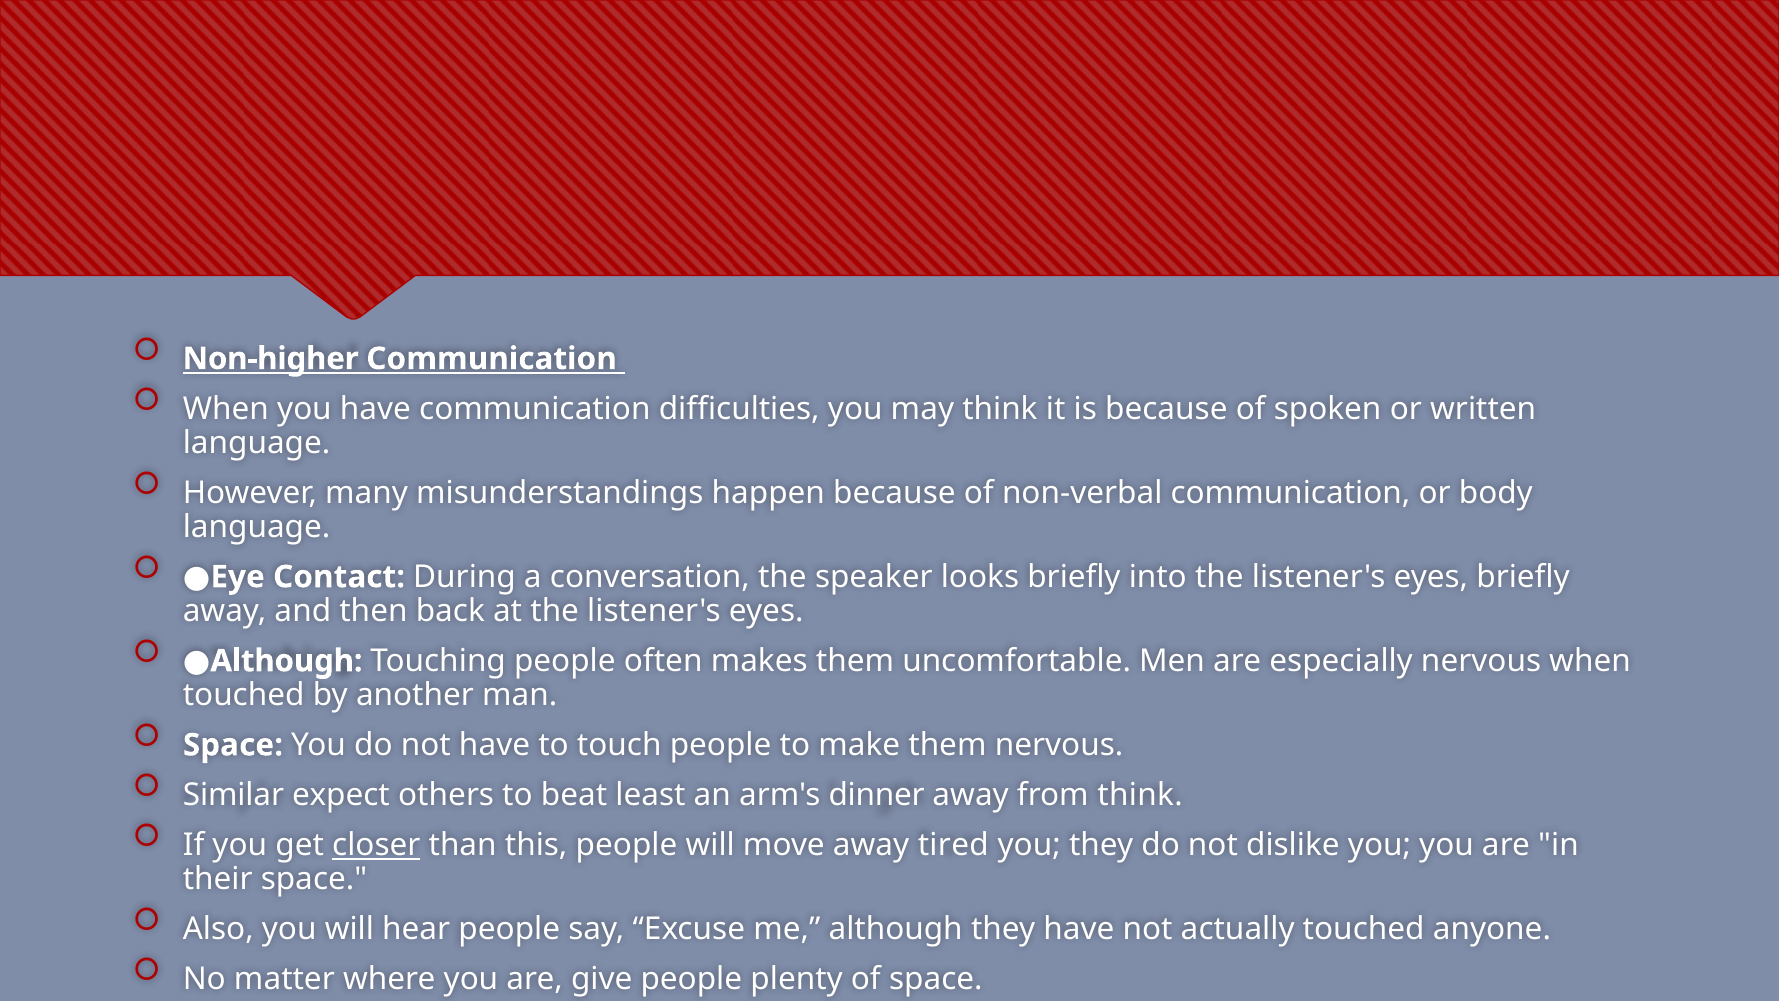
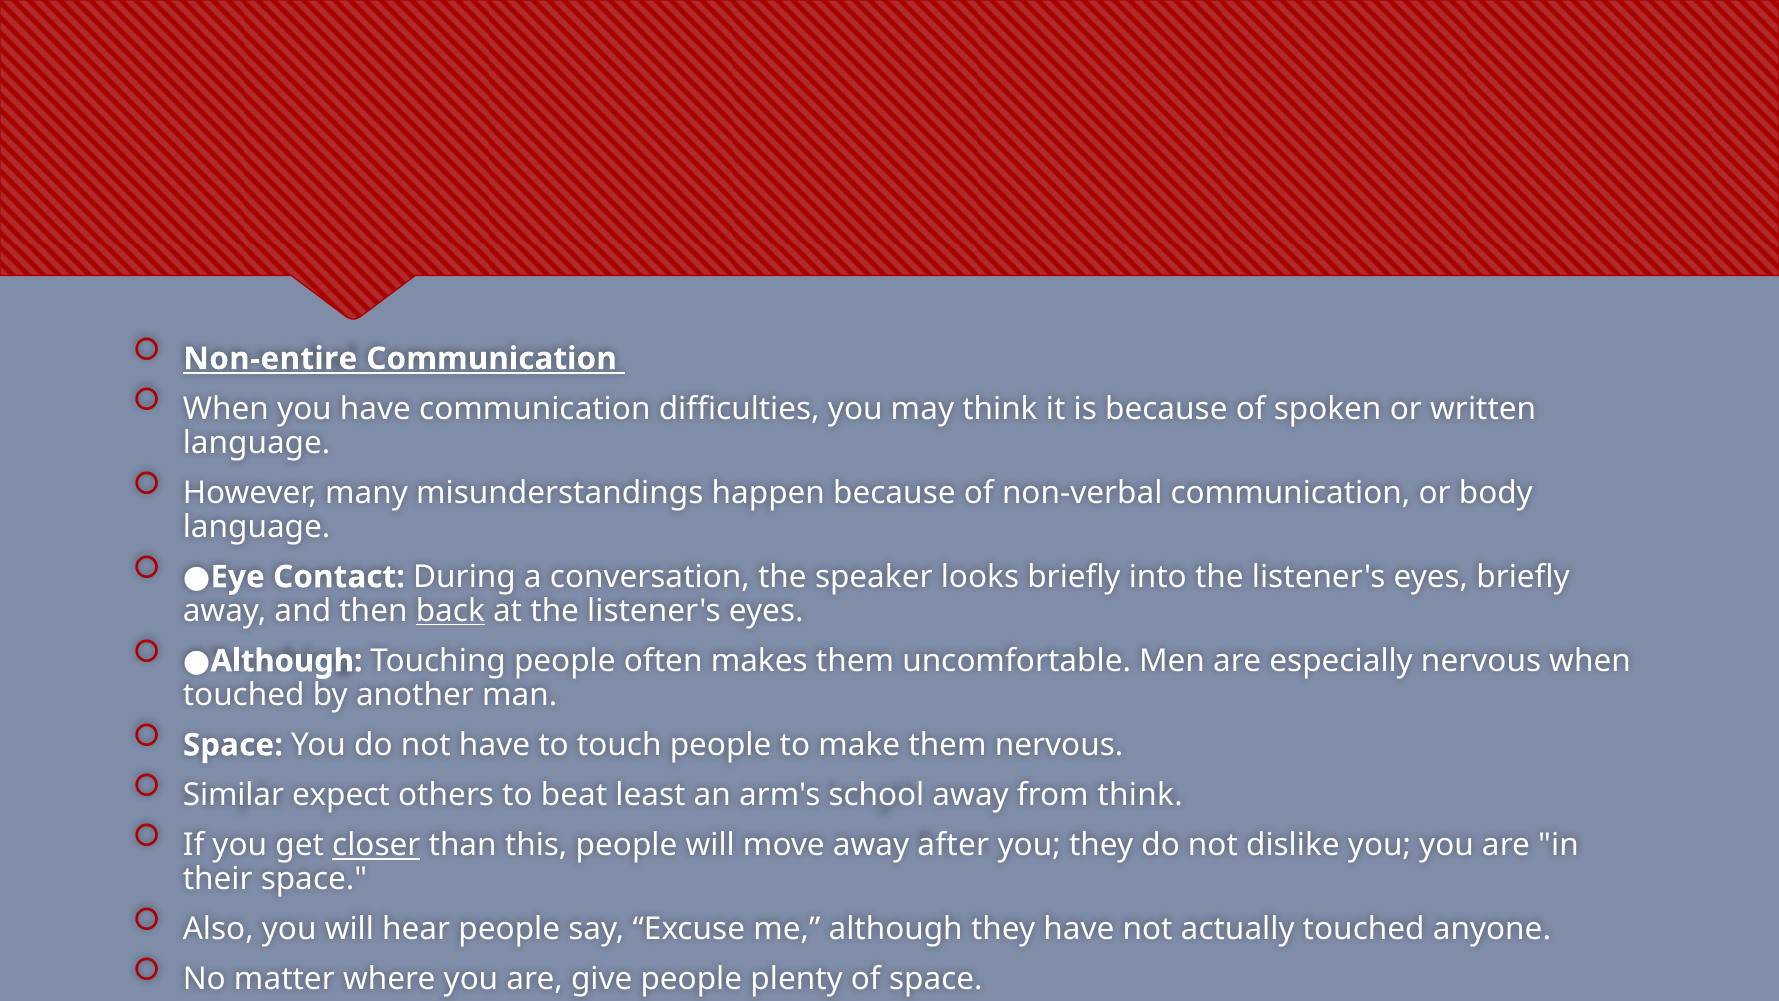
Non-higher: Non-higher -> Non-entire (270, 359)
back underline: none -> present (450, 611)
dinner: dinner -> school (876, 795)
tired: tired -> after (953, 845)
